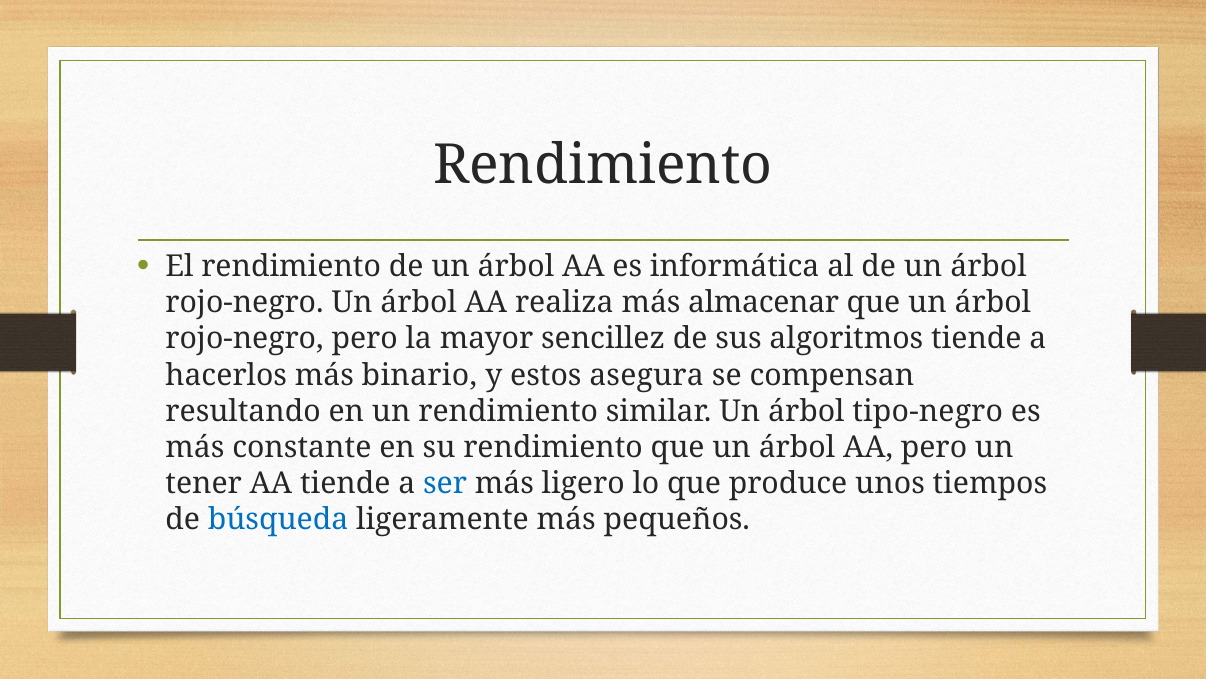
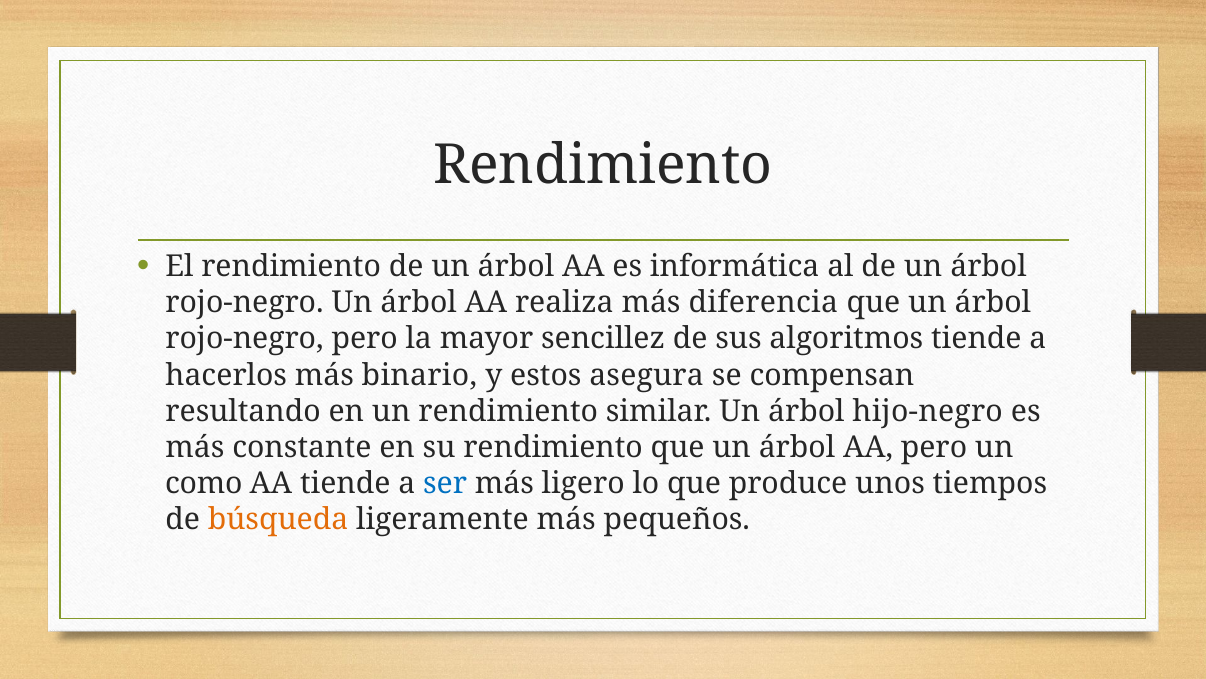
almacenar: almacenar -> diferencia (763, 302)
tipo-negro: tipo-negro -> hijo-negro (928, 411)
tener: tener -> como (204, 483)
búsqueda colour: blue -> orange (278, 520)
